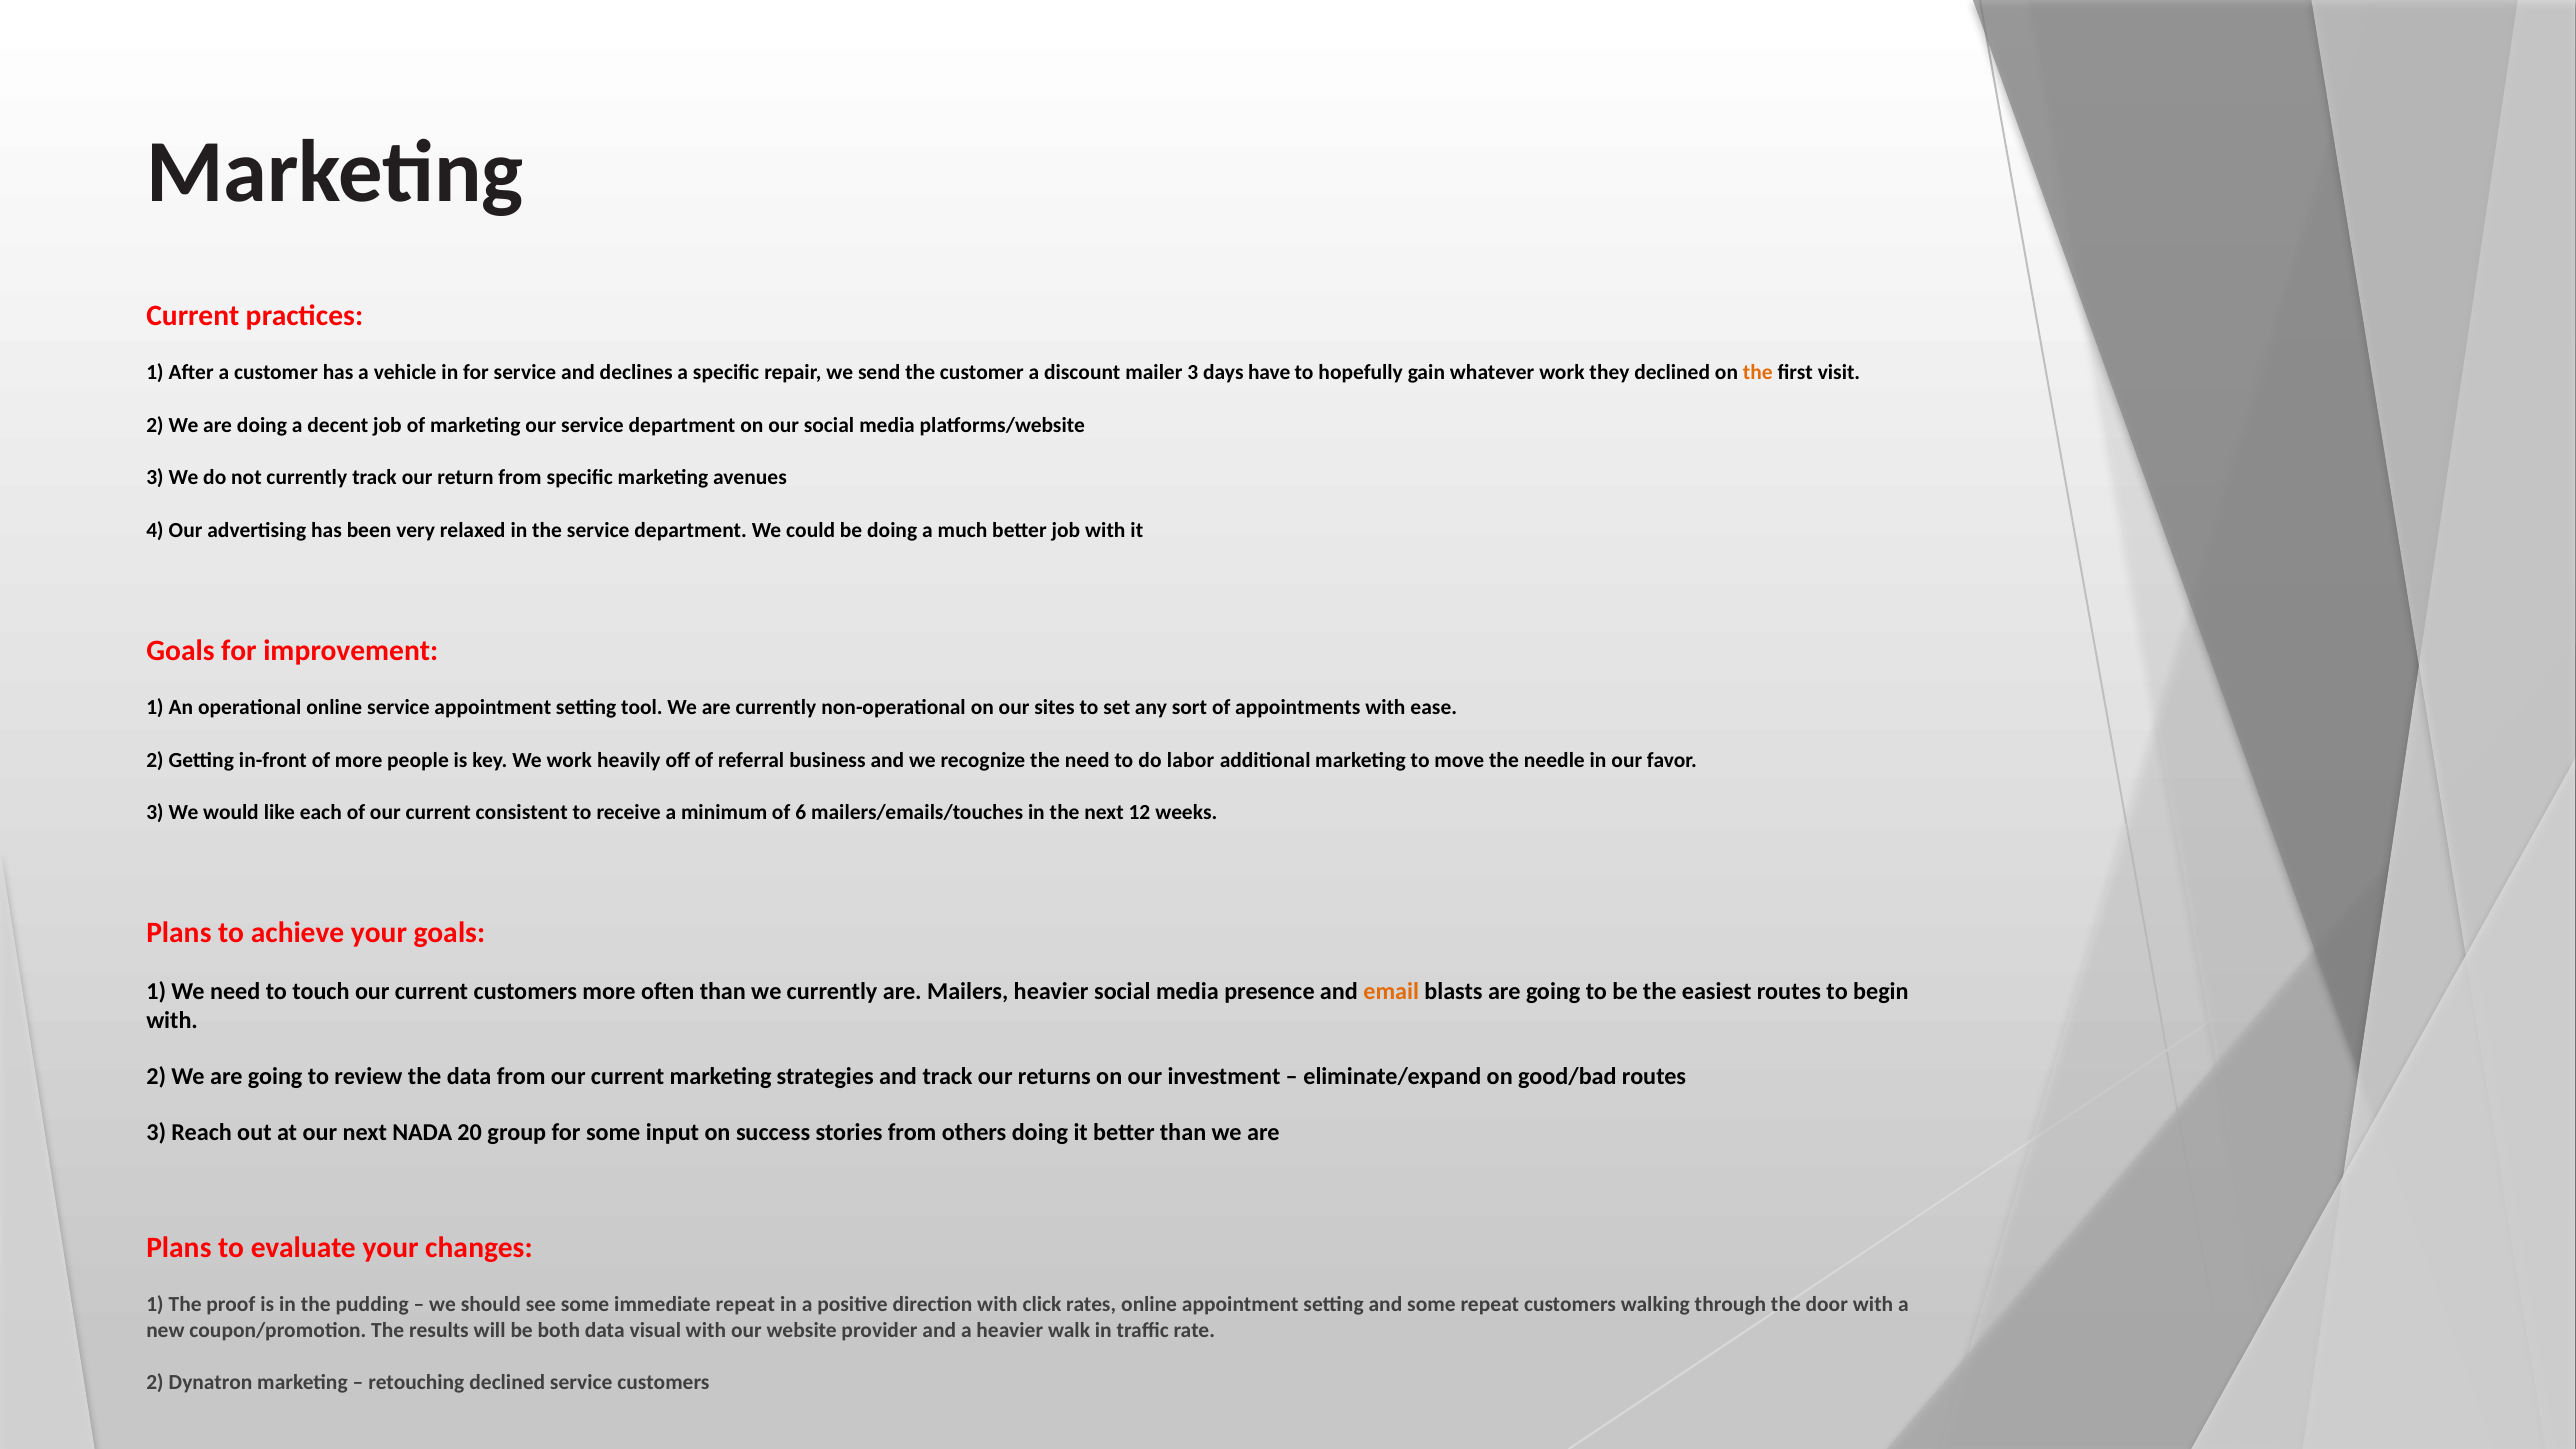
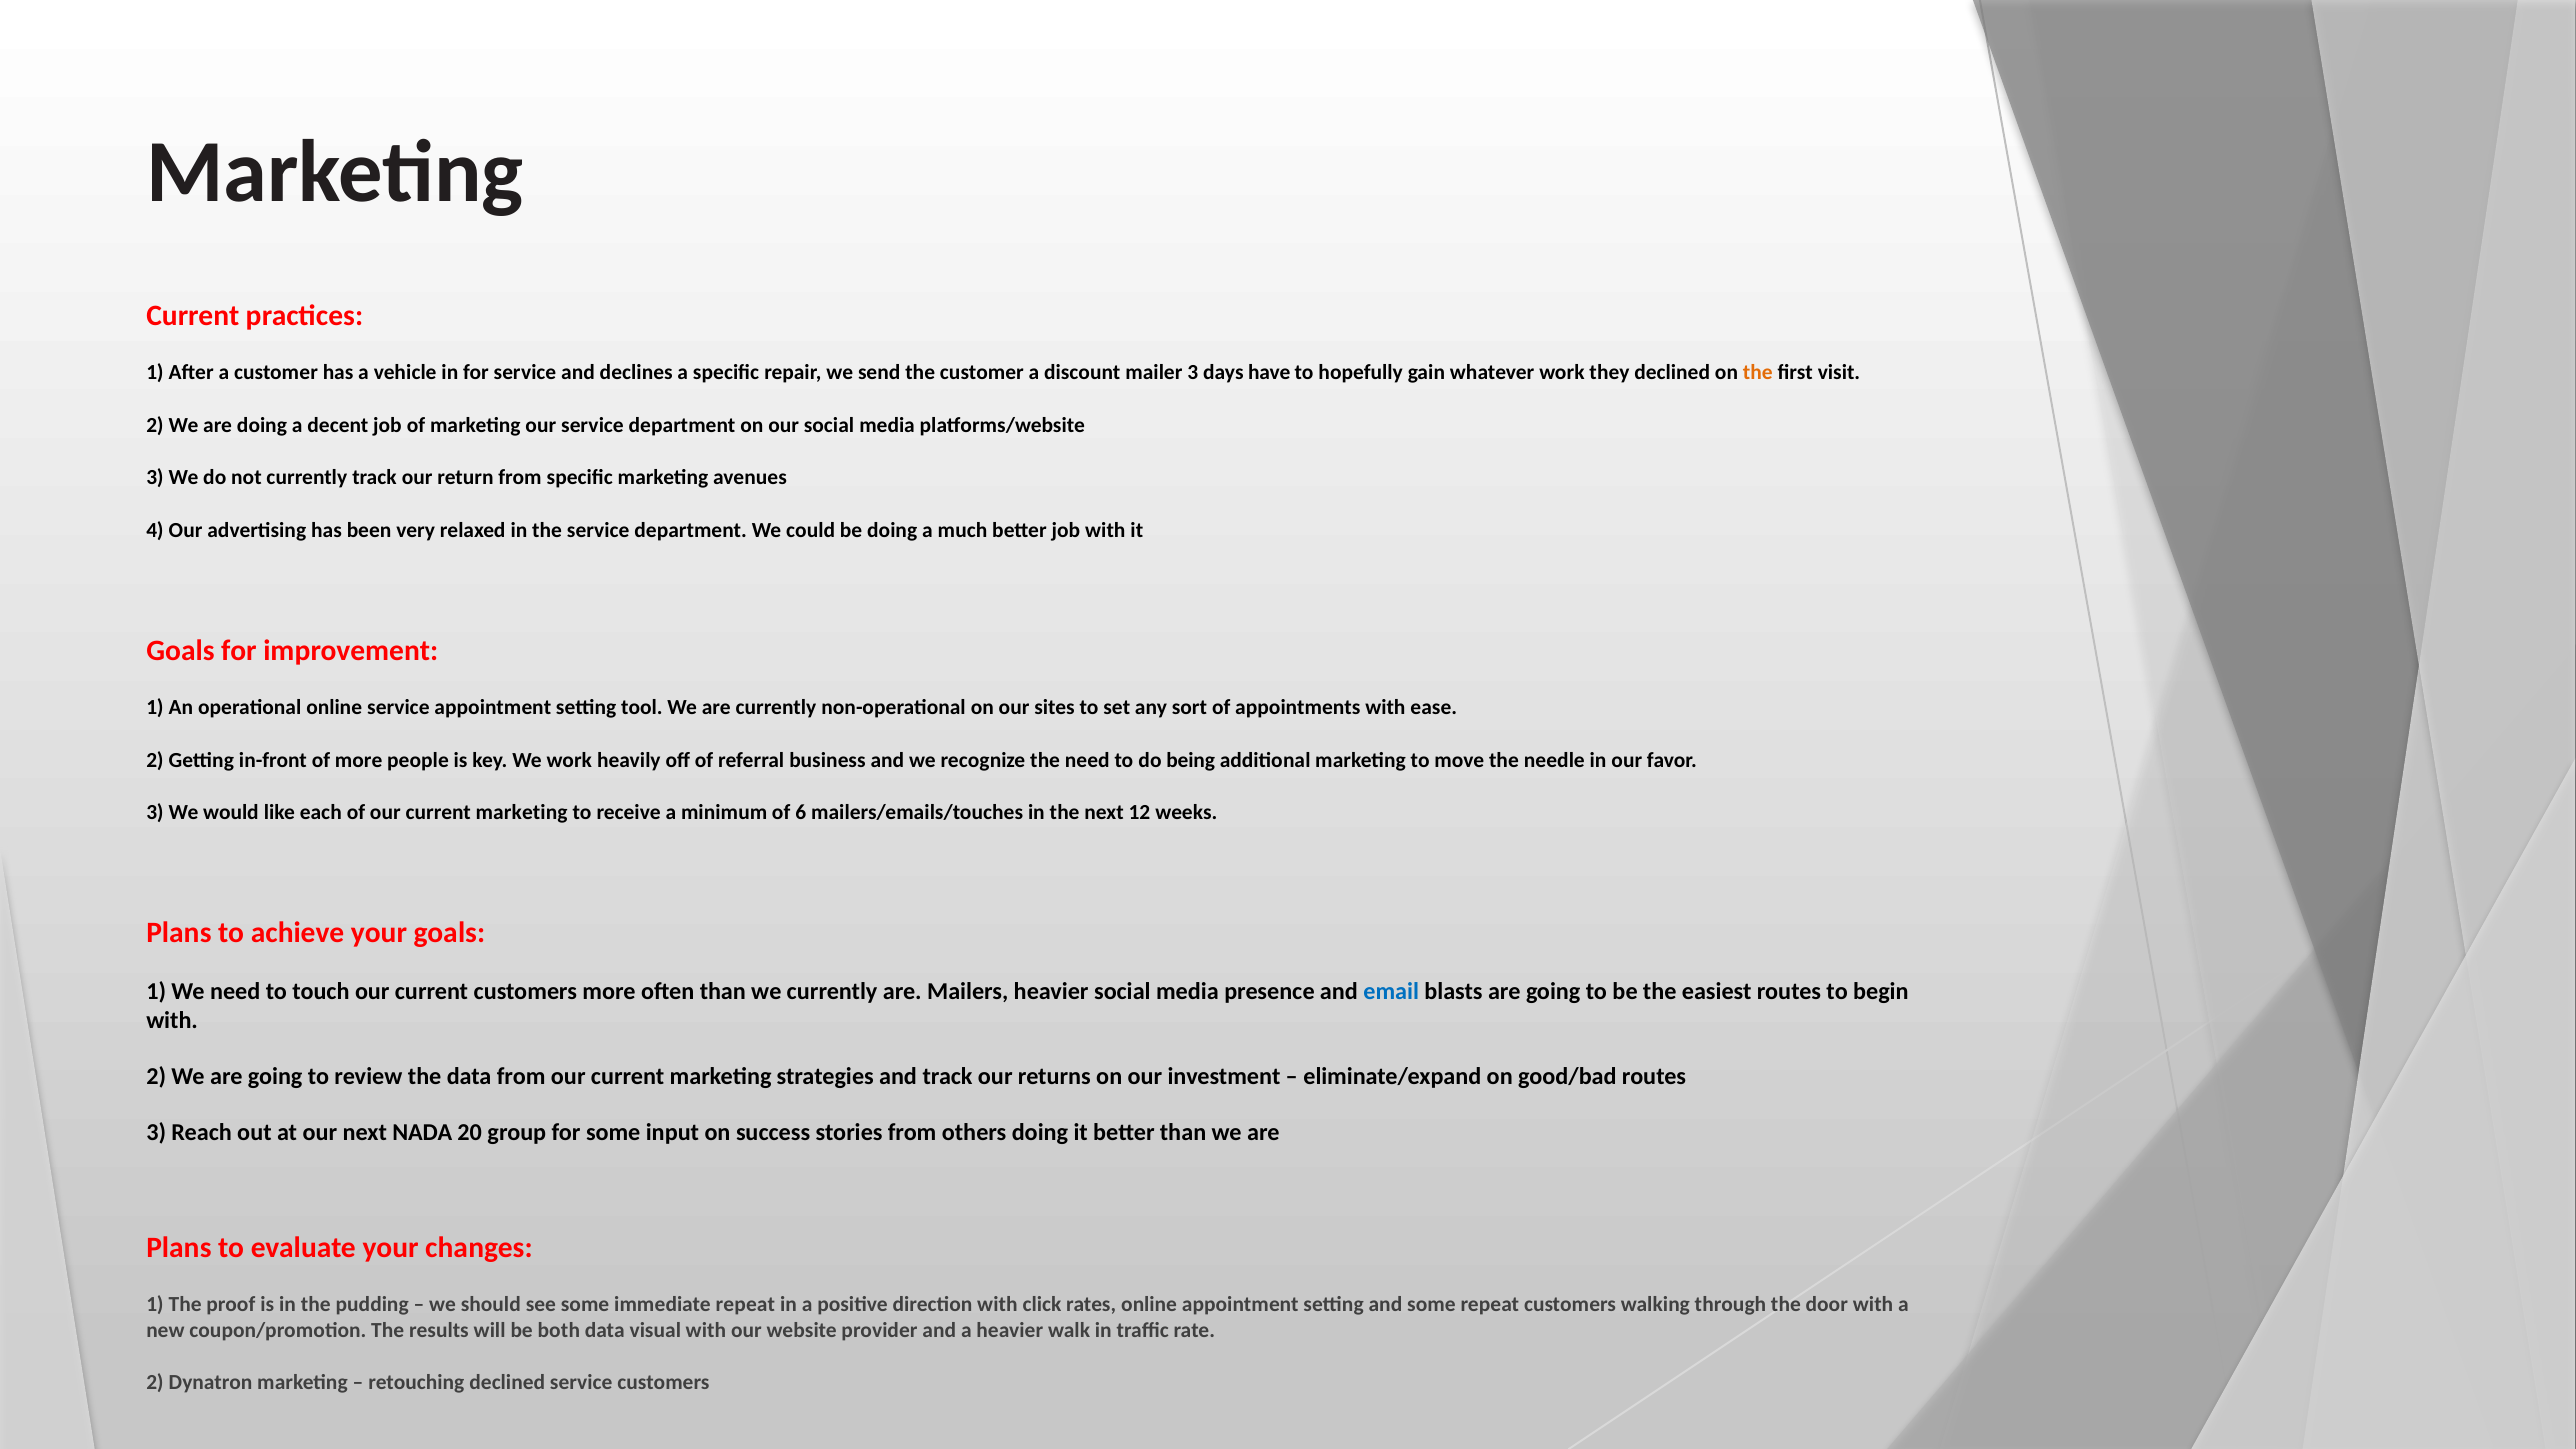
labor: labor -> being (1191, 760)
of our current consistent: consistent -> marketing (522, 812)
email colour: orange -> blue (1391, 991)
